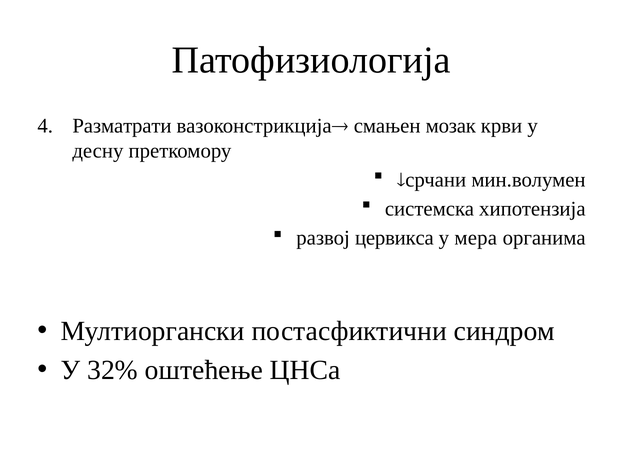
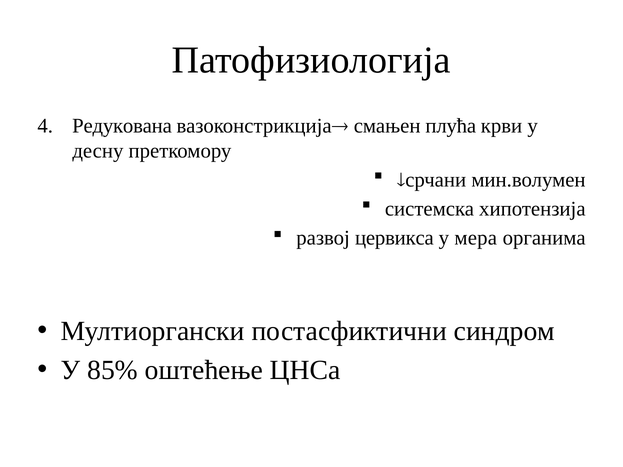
Разматрати: Разматрати -> Редукована (122, 126)
мозак: мозак -> плућа (451, 126)
32%: 32% -> 85% (113, 370)
